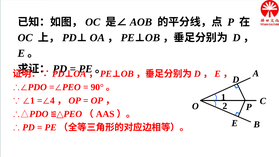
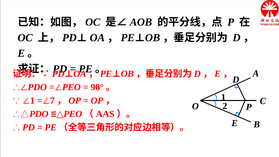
4: 4 -> 7 (52, 101)
